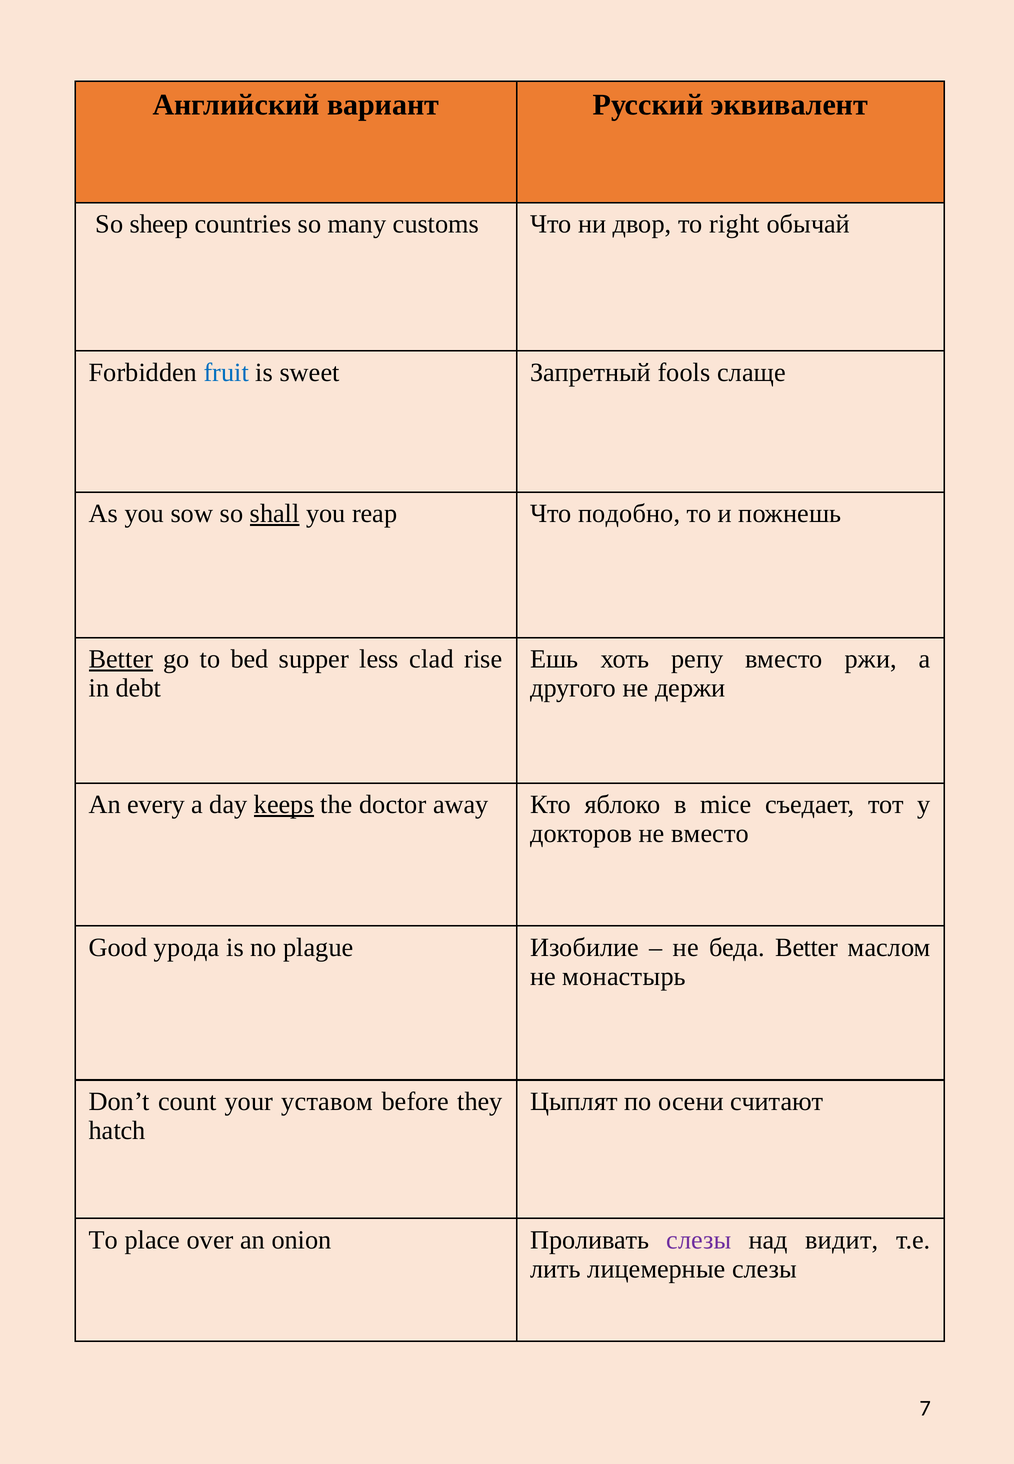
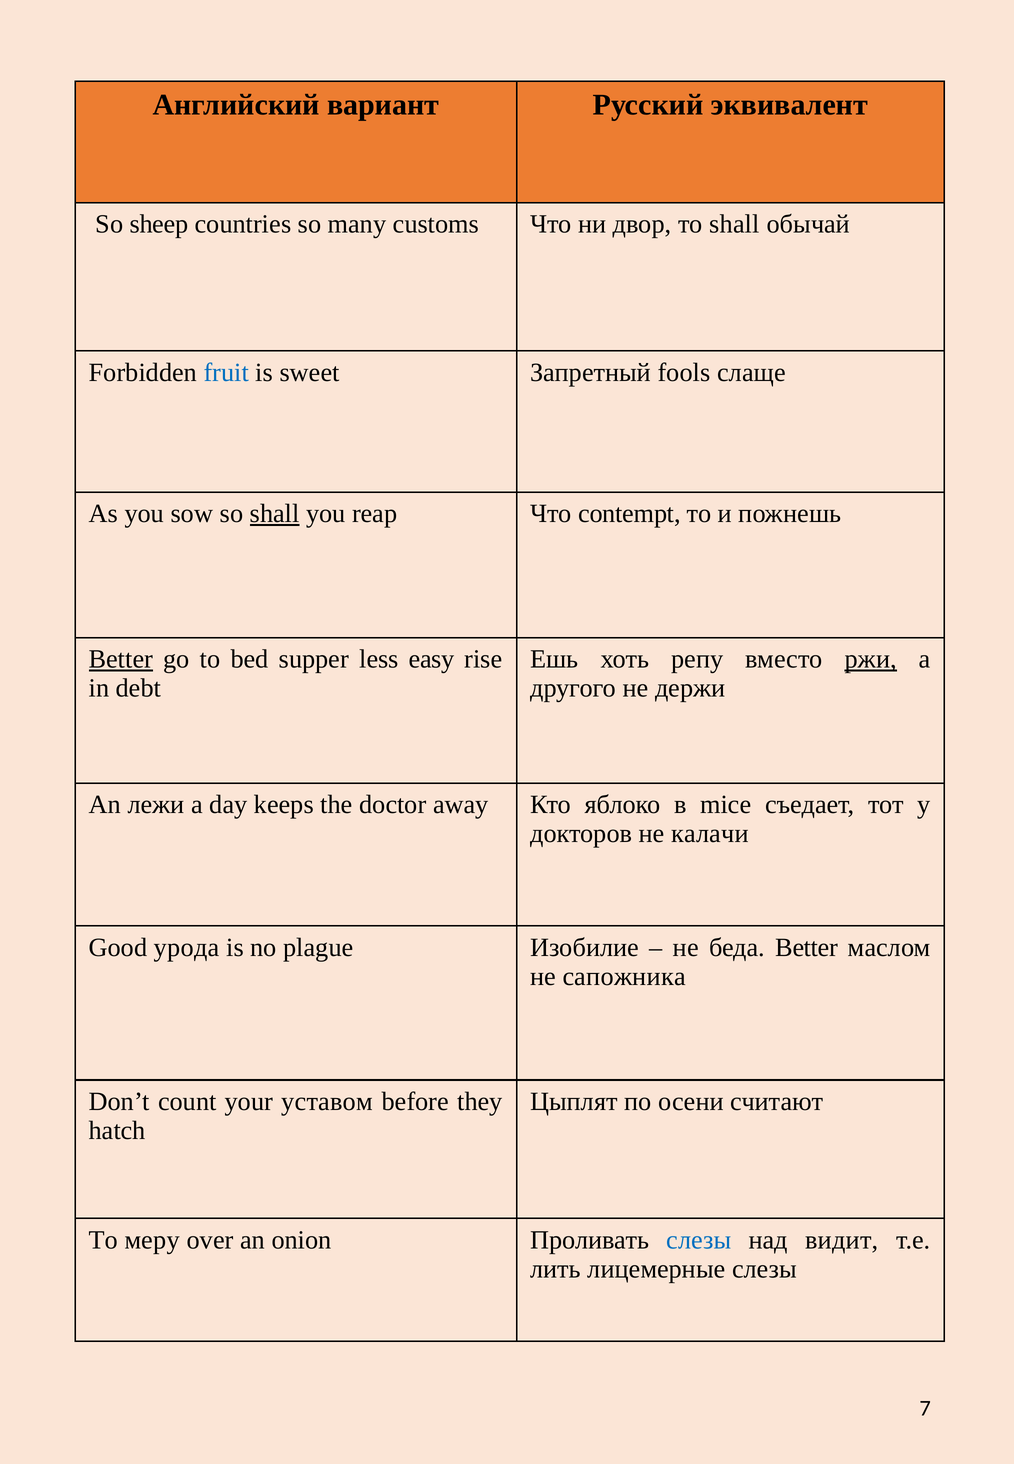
то right: right -> shall (734, 224)
подобно: подобно -> contempt (629, 514)
clad: clad -> easy (432, 659)
ржи underline: none -> present (871, 659)
every: every -> лежи (156, 805)
keeps underline: present -> none (284, 805)
не вместо: вместо -> калачи (710, 834)
монастырь: монастырь -> сапожника (624, 977)
place: place -> меру (152, 1240)
слезы colour: purple -> blue (699, 1240)
